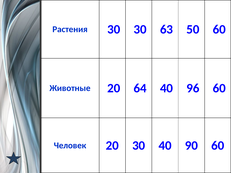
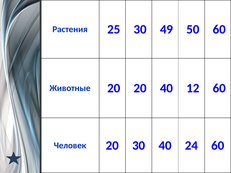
Растения 30: 30 -> 25 (114, 29)
63: 63 -> 49 (167, 29)
20 64: 64 -> 20 (140, 88)
96: 96 -> 12 (193, 88)
90: 90 -> 24 (191, 146)
